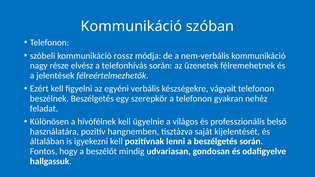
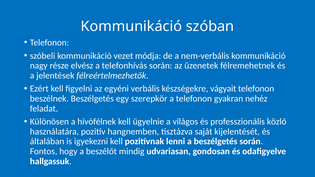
rossz: rossz -> vezet (123, 56)
belső: belső -> közlő (277, 122)
